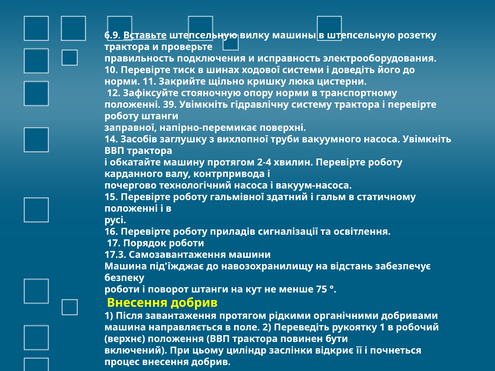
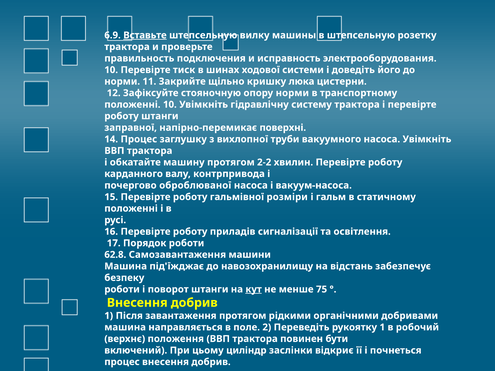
положенні 39: 39 -> 10 (170, 105)
14 Засобів: Засобів -> Процес (139, 139)
2-4: 2-4 -> 2-2 (264, 162)
технологічний: технологічний -> оброблюваної (195, 185)
здатний: здатний -> розміри (287, 197)
17.3: 17.3 -> 62.8 (115, 255)
кут underline: none -> present (254, 289)
